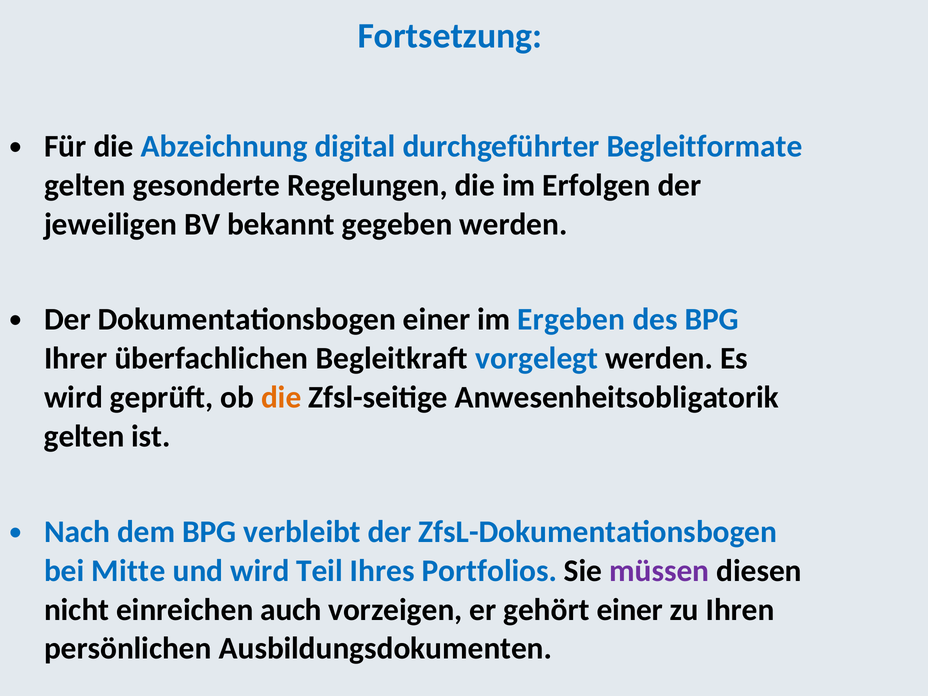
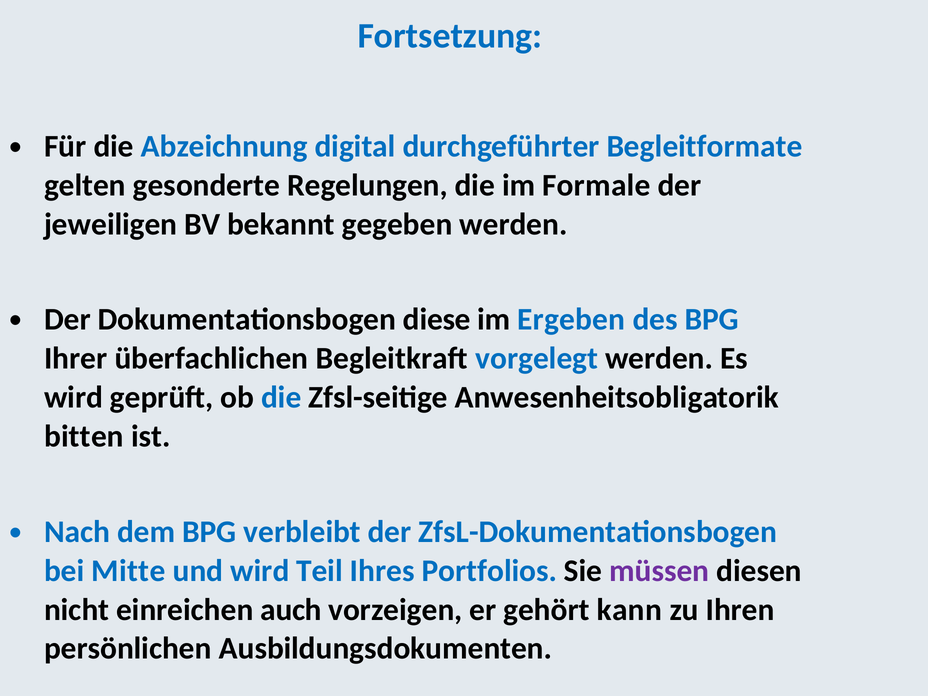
Erfolgen: Erfolgen -> Formale (596, 185)
Dokumentationsbogen einer: einer -> diese (437, 319)
die colour: orange -> blue (281, 397)
gelten: gelten -> bitten (84, 436)
gehört einer: einer -> kann (629, 610)
